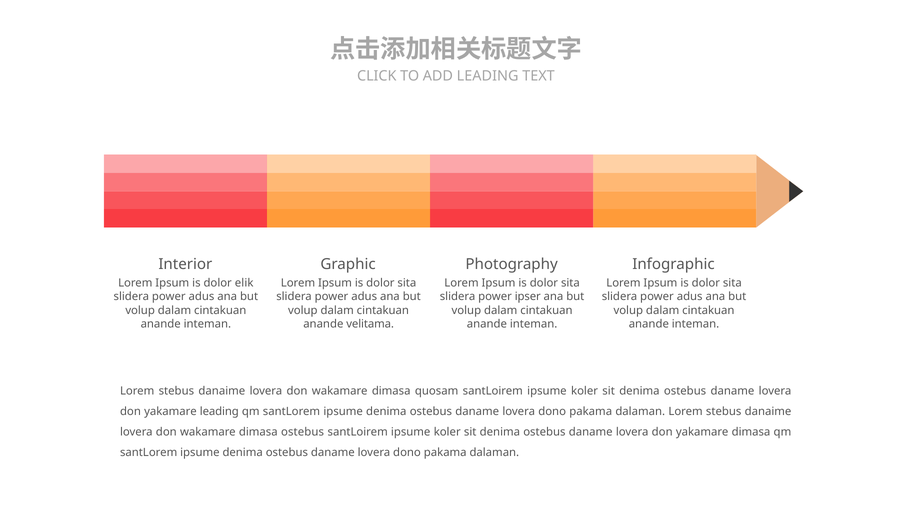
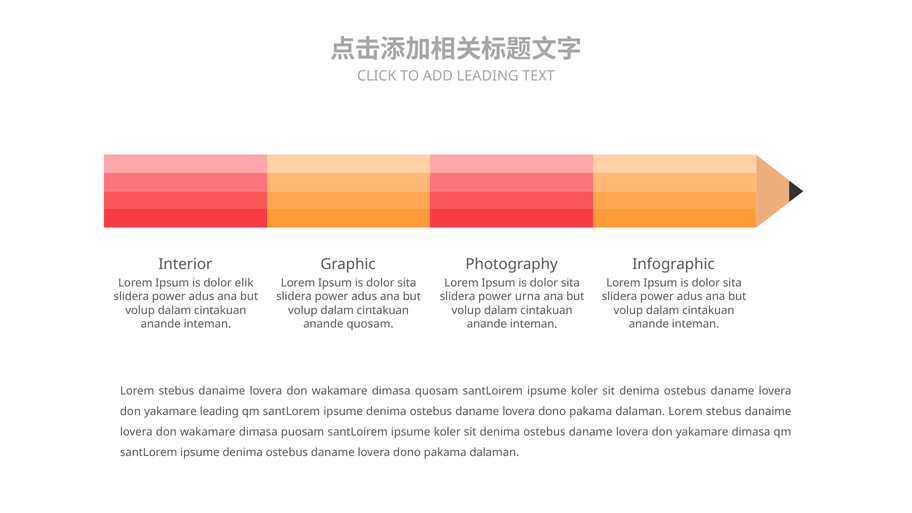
ipser: ipser -> urna (528, 297)
anande velitama: velitama -> quosam (370, 324)
dimasa ostebus: ostebus -> puosam (303, 432)
